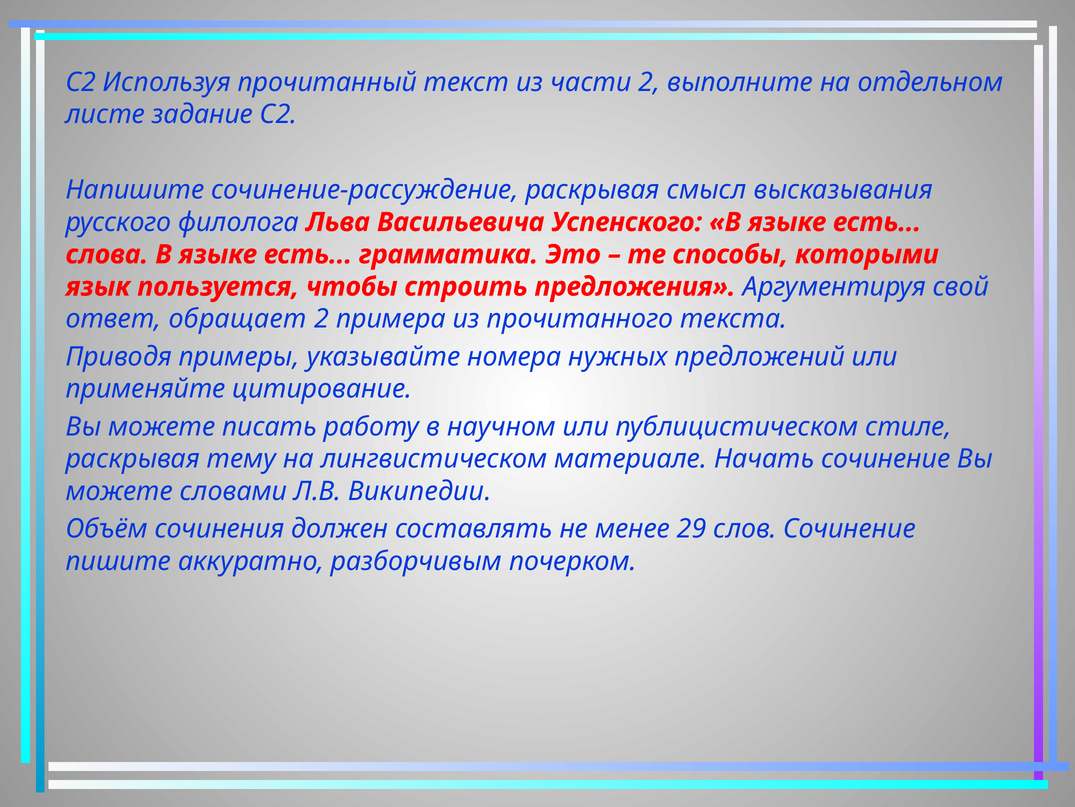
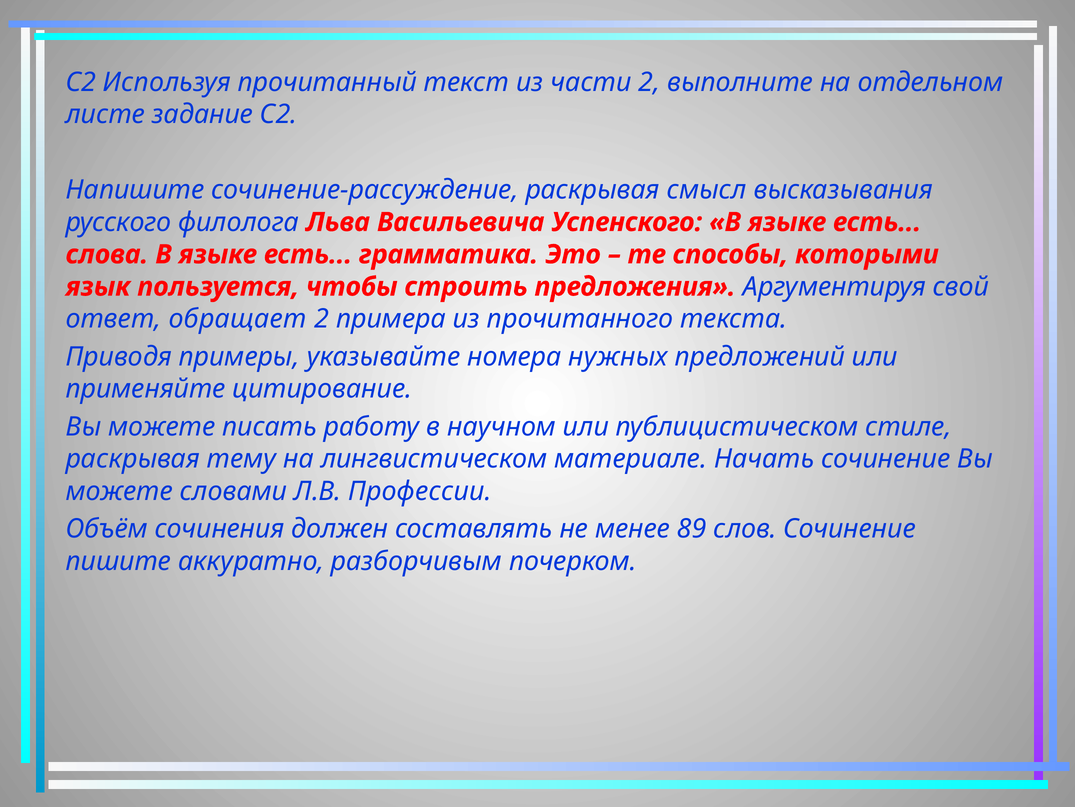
Википедии: Википедии -> Профессии (420, 491)
29: 29 -> 89 (692, 528)
